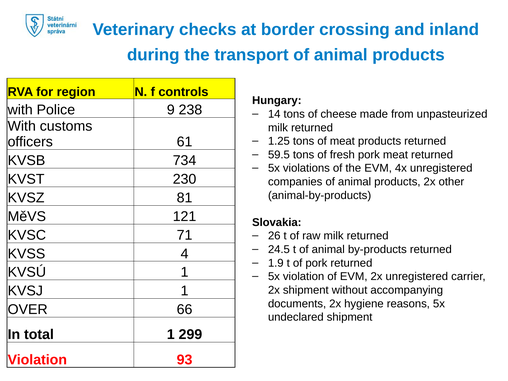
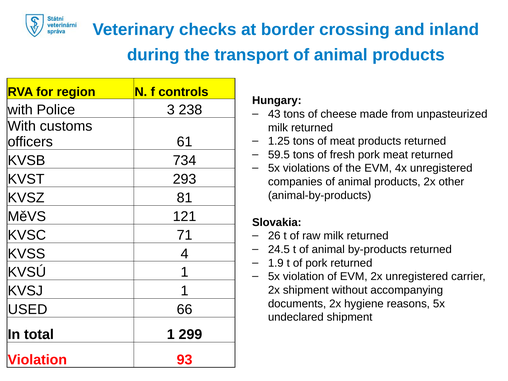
9: 9 -> 3 (171, 110)
14: 14 -> 43 (274, 114)
230: 230 -> 293 (185, 179)
OVER: OVER -> USED (28, 310)
